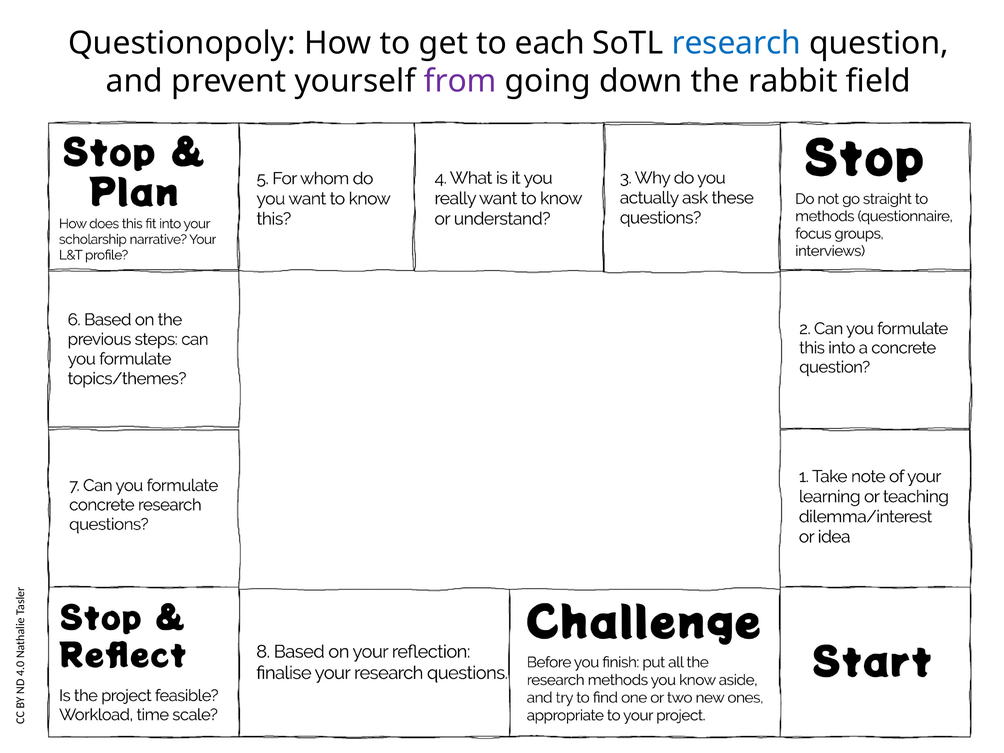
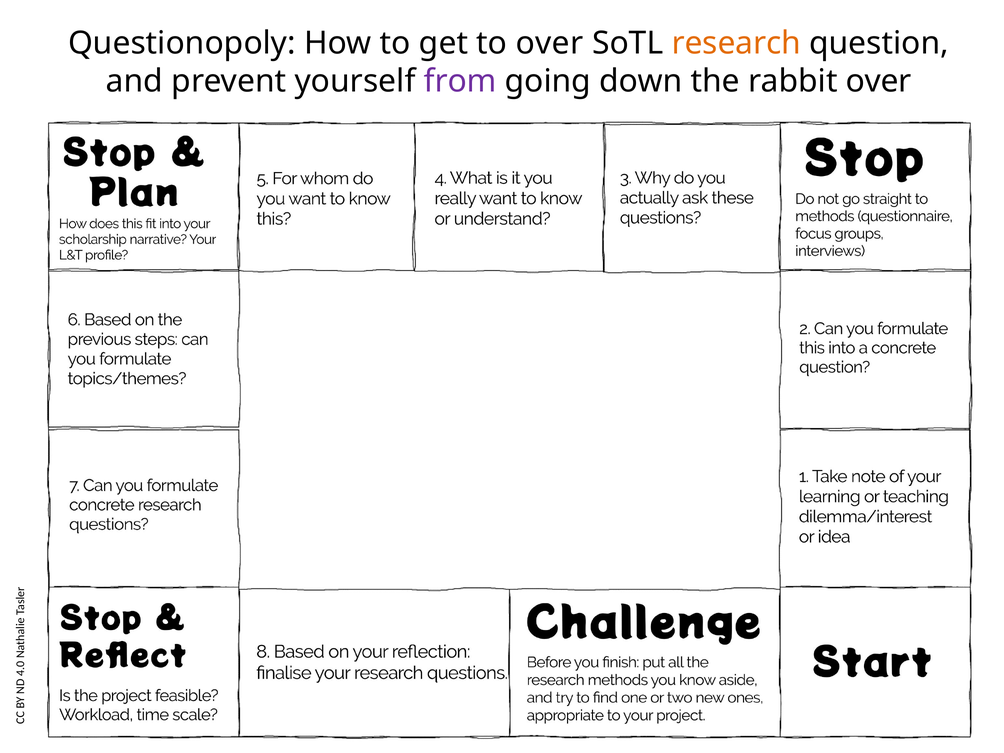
to each: each -> over (549, 43)
research colour: blue -> orange (736, 43)
rabbit field: field -> over (879, 81)
